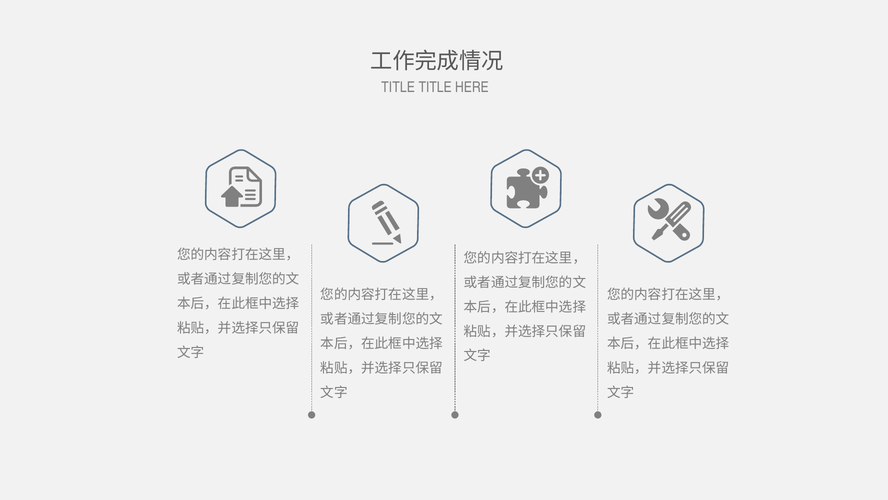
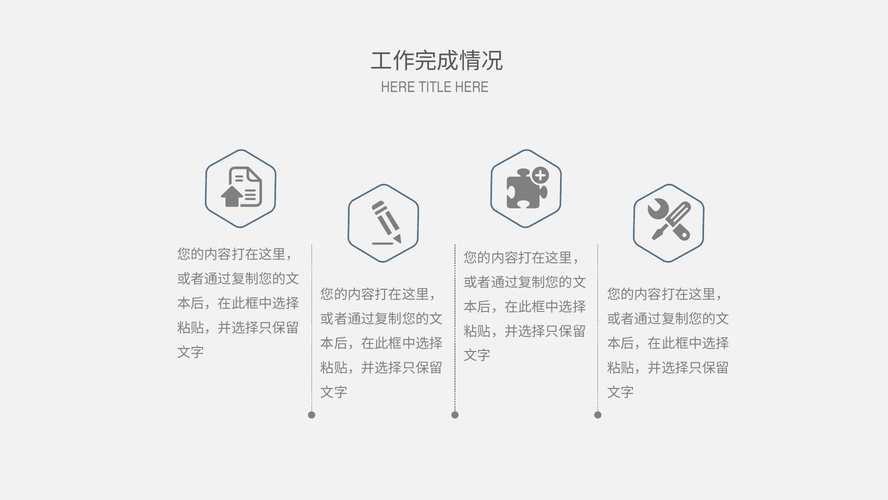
TITLE: TITLE -> HERE (398, 87)
